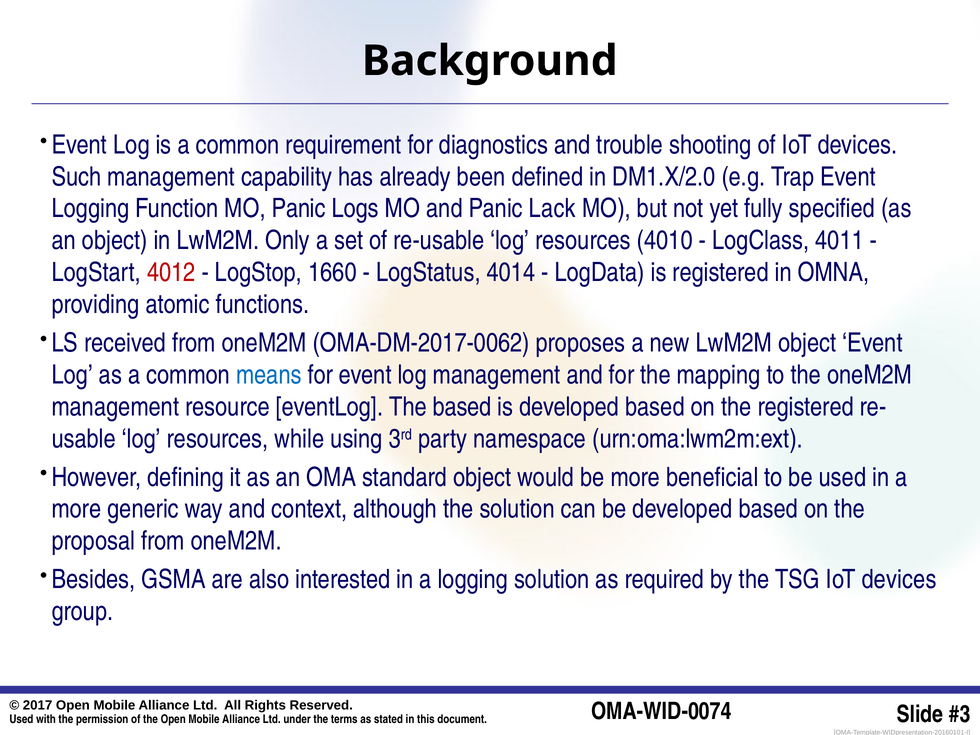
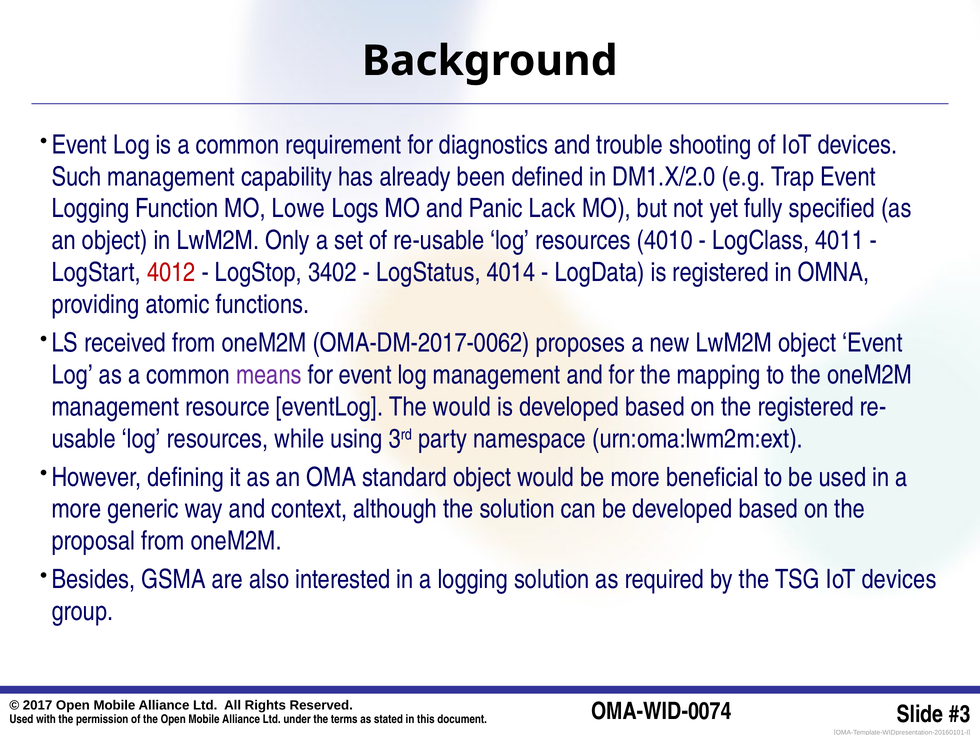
MO Panic: Panic -> Lowe (298, 209)
1660: 1660 -> 3402 (332, 273)
means colour: blue -> purple (269, 375)
The based: based -> would (462, 407)
